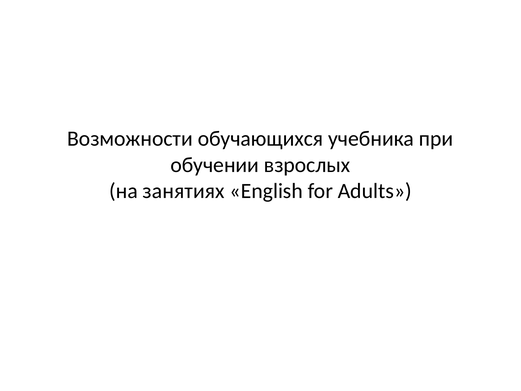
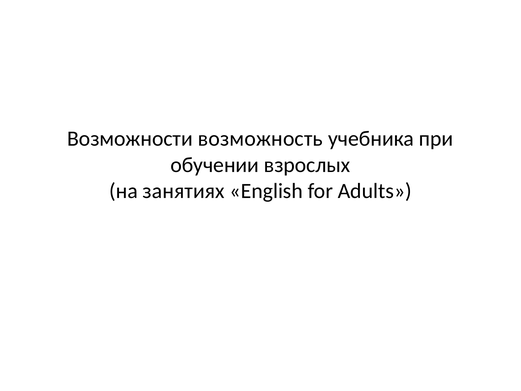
обучающихся: обучающихся -> возможность (260, 139)
